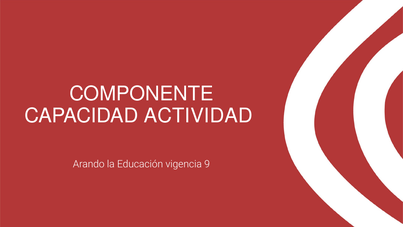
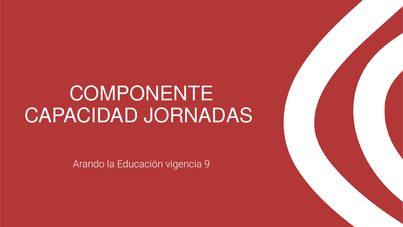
ACTIVIDAD: ACTIVIDAD -> JORNADAS (198, 116)
